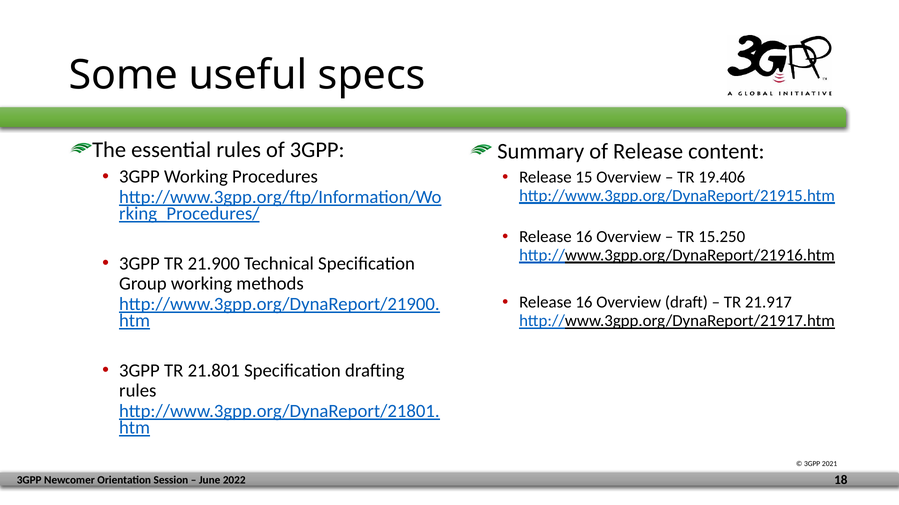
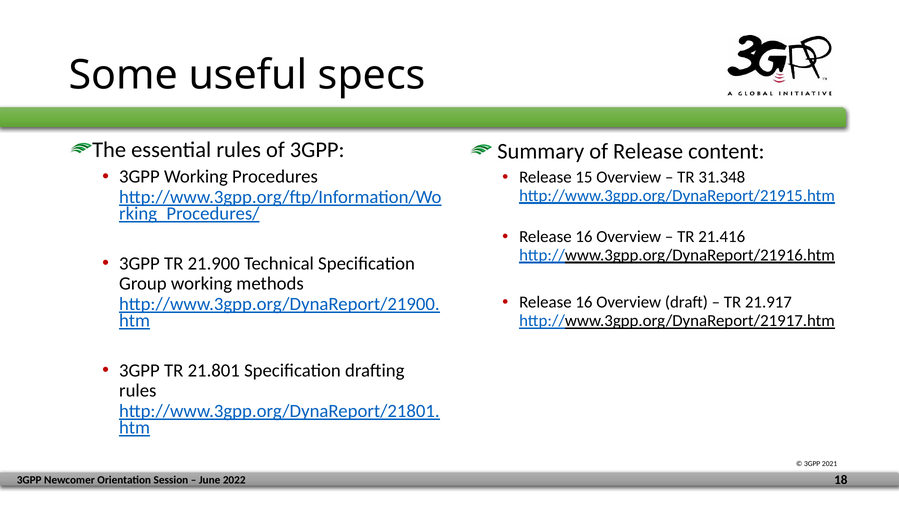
19.406: 19.406 -> 31.348 (722, 178)
15.250: 15.250 -> 21.416 (722, 237)
